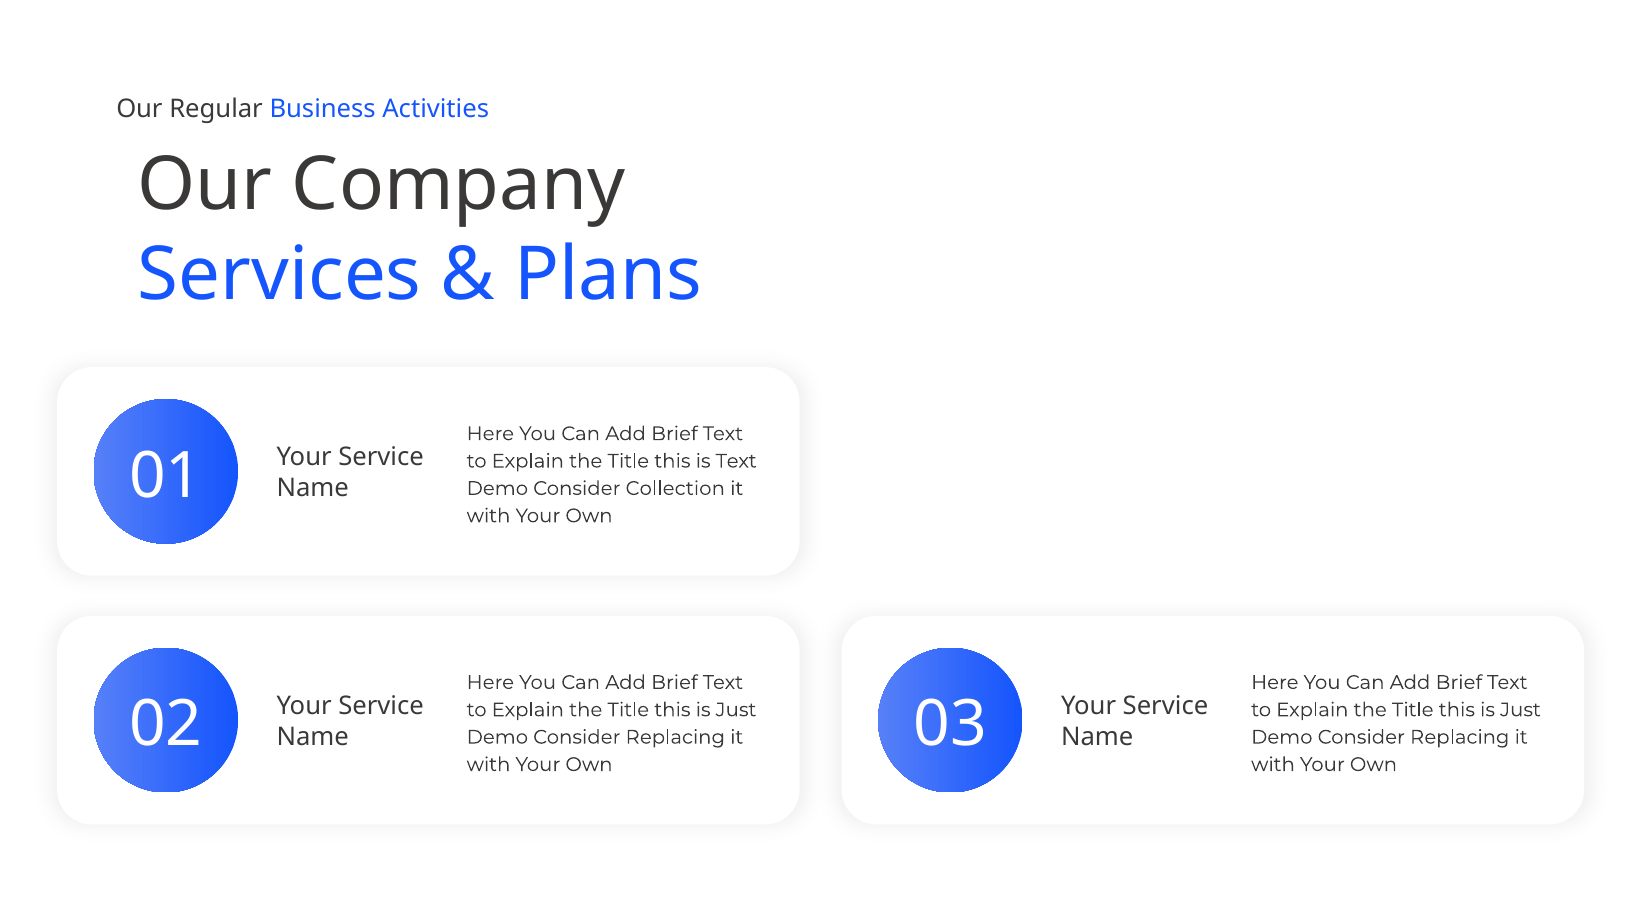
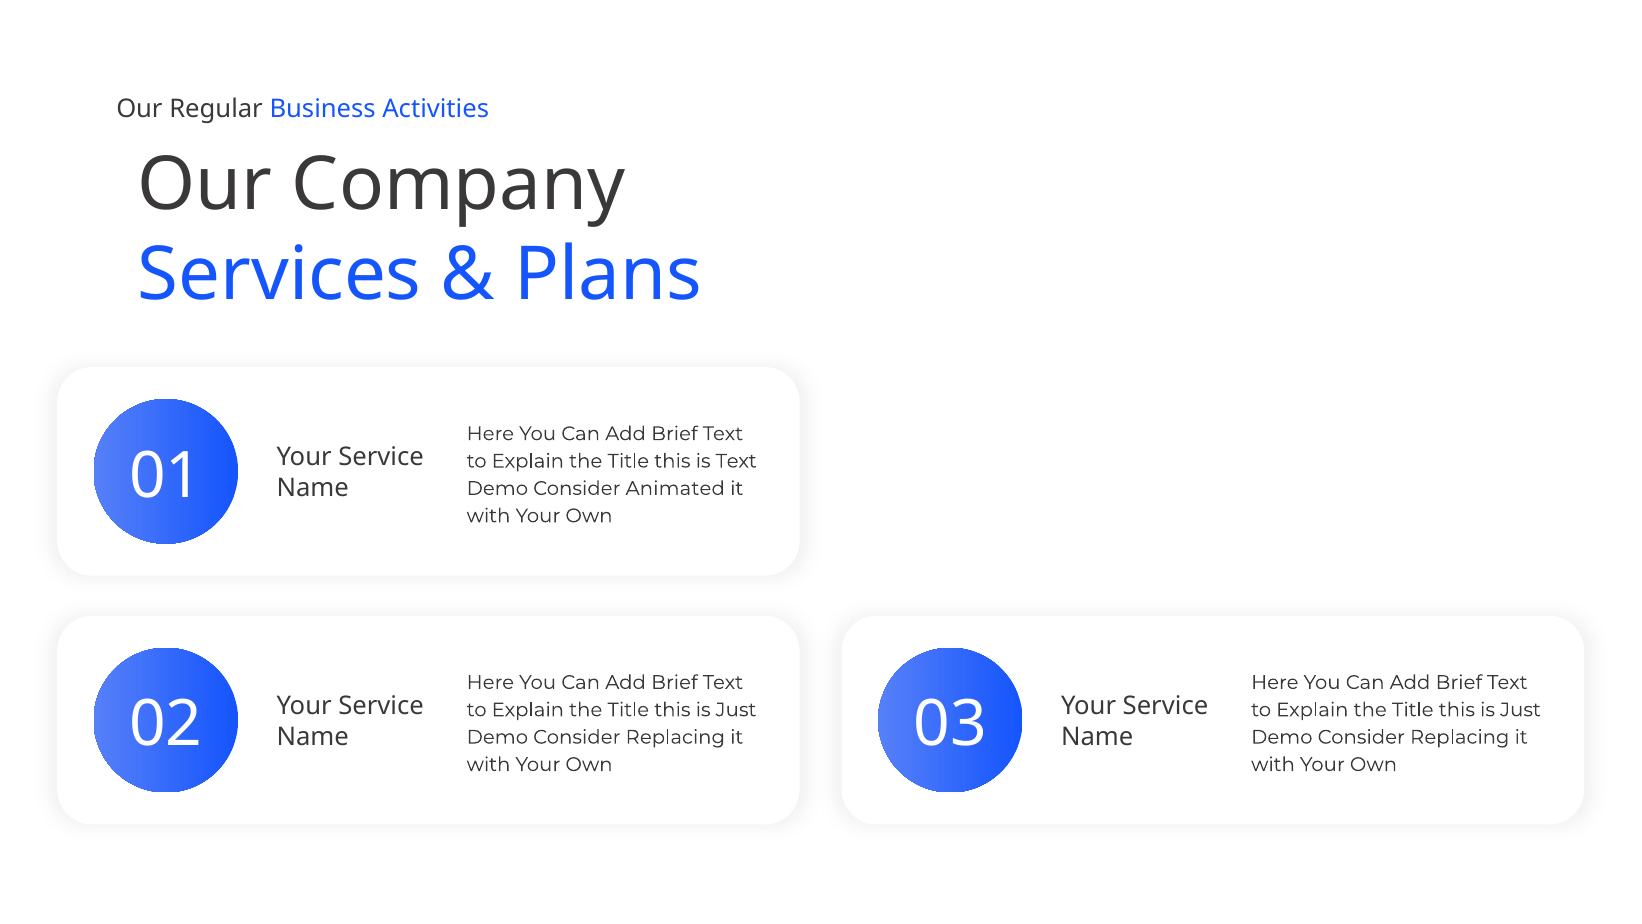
Collection: Collection -> Animated (675, 488)
